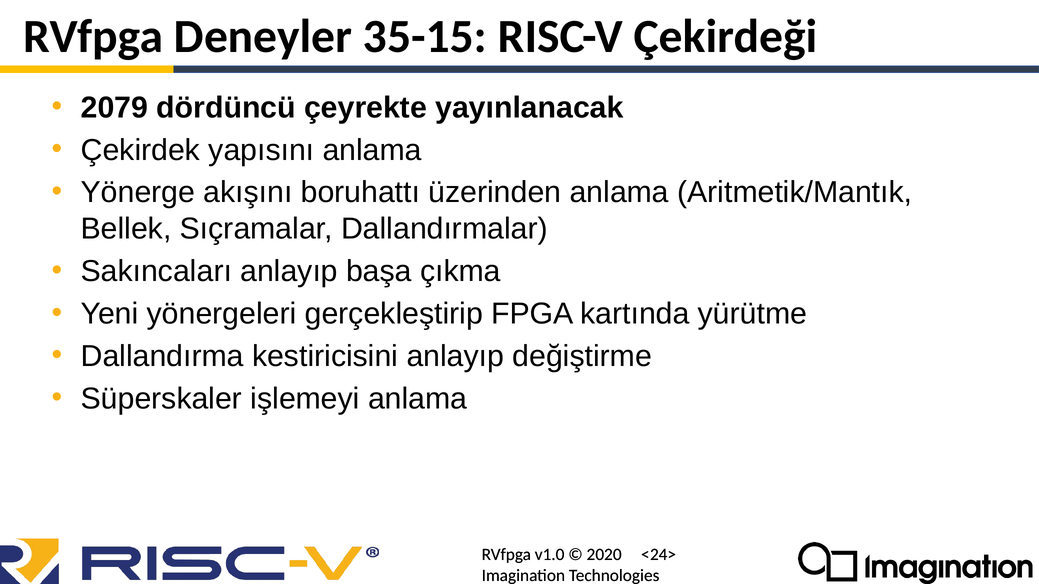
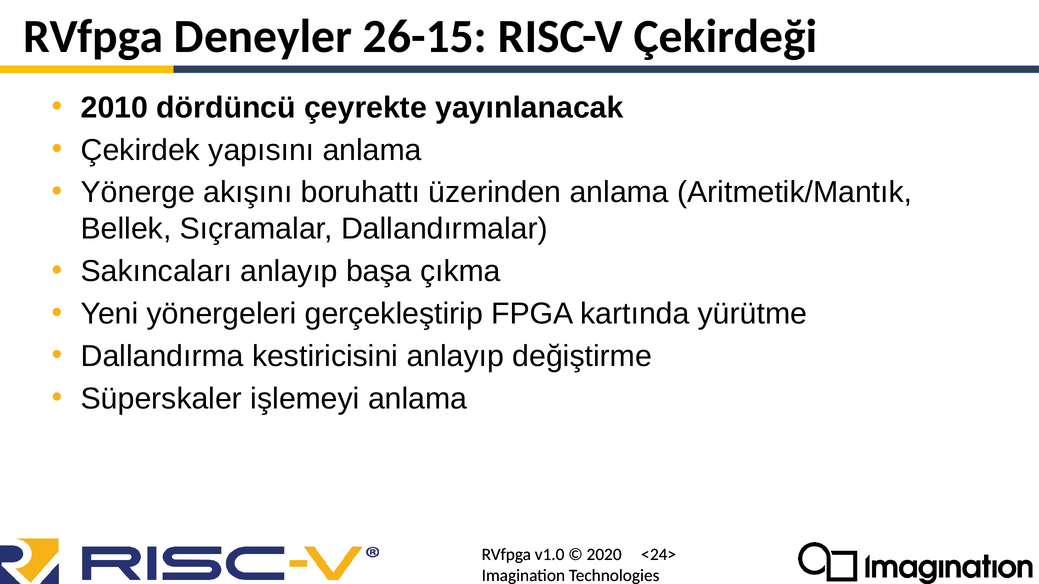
35-15: 35-15 -> 26-15 (425, 37)
2079: 2079 -> 2010 (114, 108)
